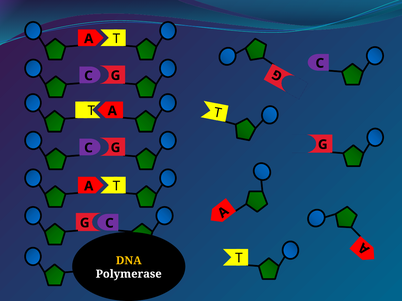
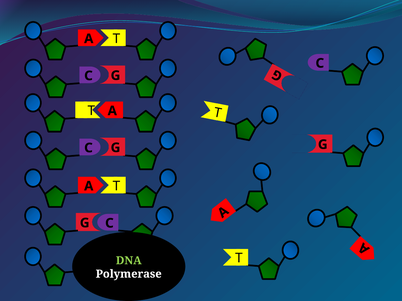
DNA colour: yellow -> light green (129, 261)
